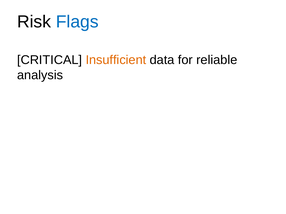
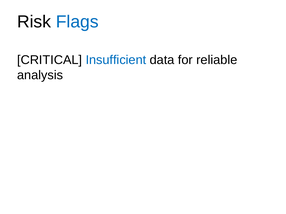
Insufficient colour: orange -> blue (116, 60)
